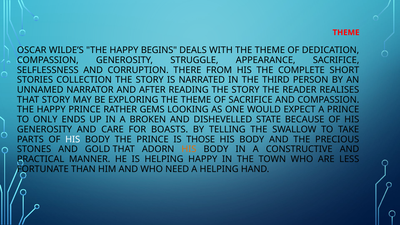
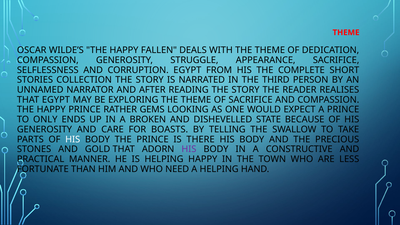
BEGINS: BEGINS -> FALLEN (159, 50)
CORRUPTION THERE: THERE -> EGYPT (187, 70)
THAT STORY: STORY -> EGYPT (56, 100)
THOSE: THOSE -> THERE (201, 139)
HIS colour: orange -> purple (189, 149)
